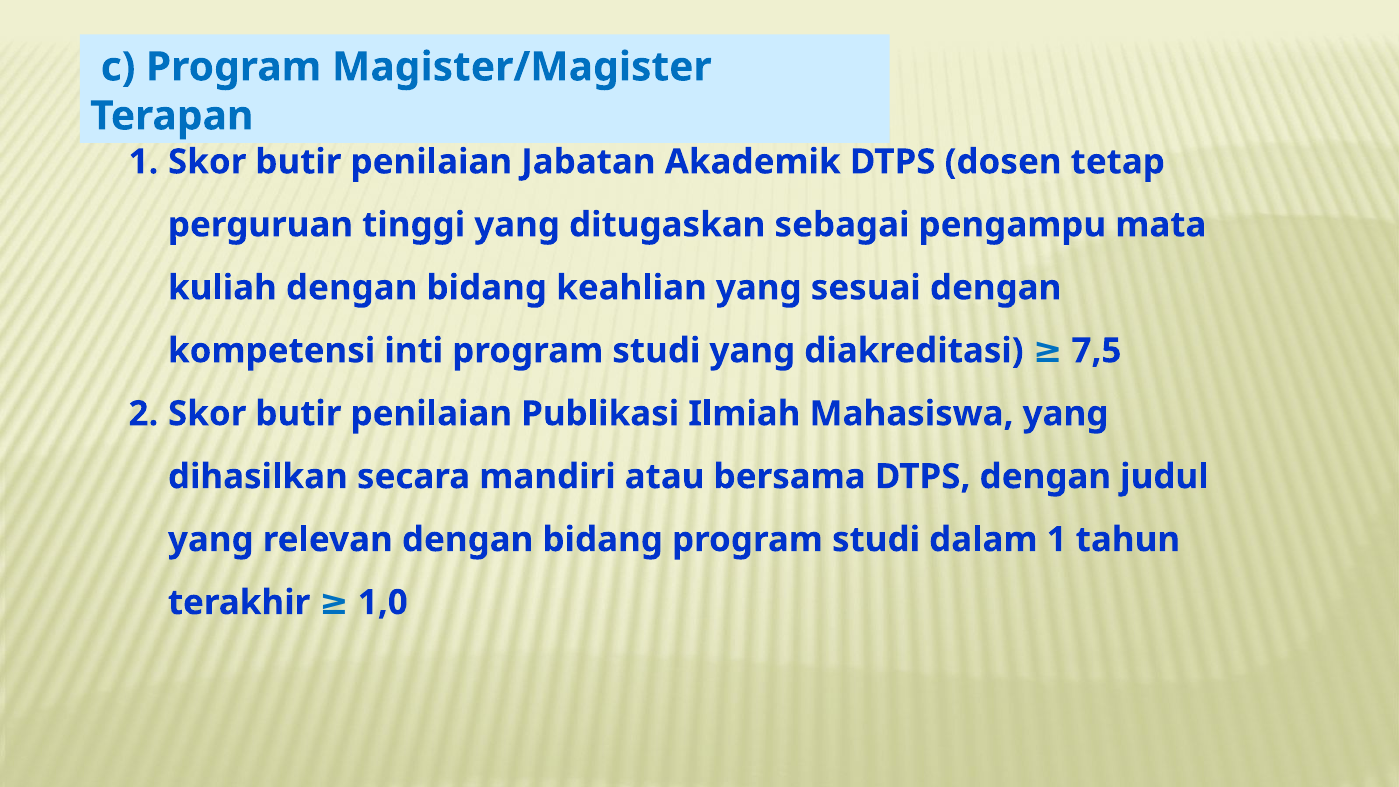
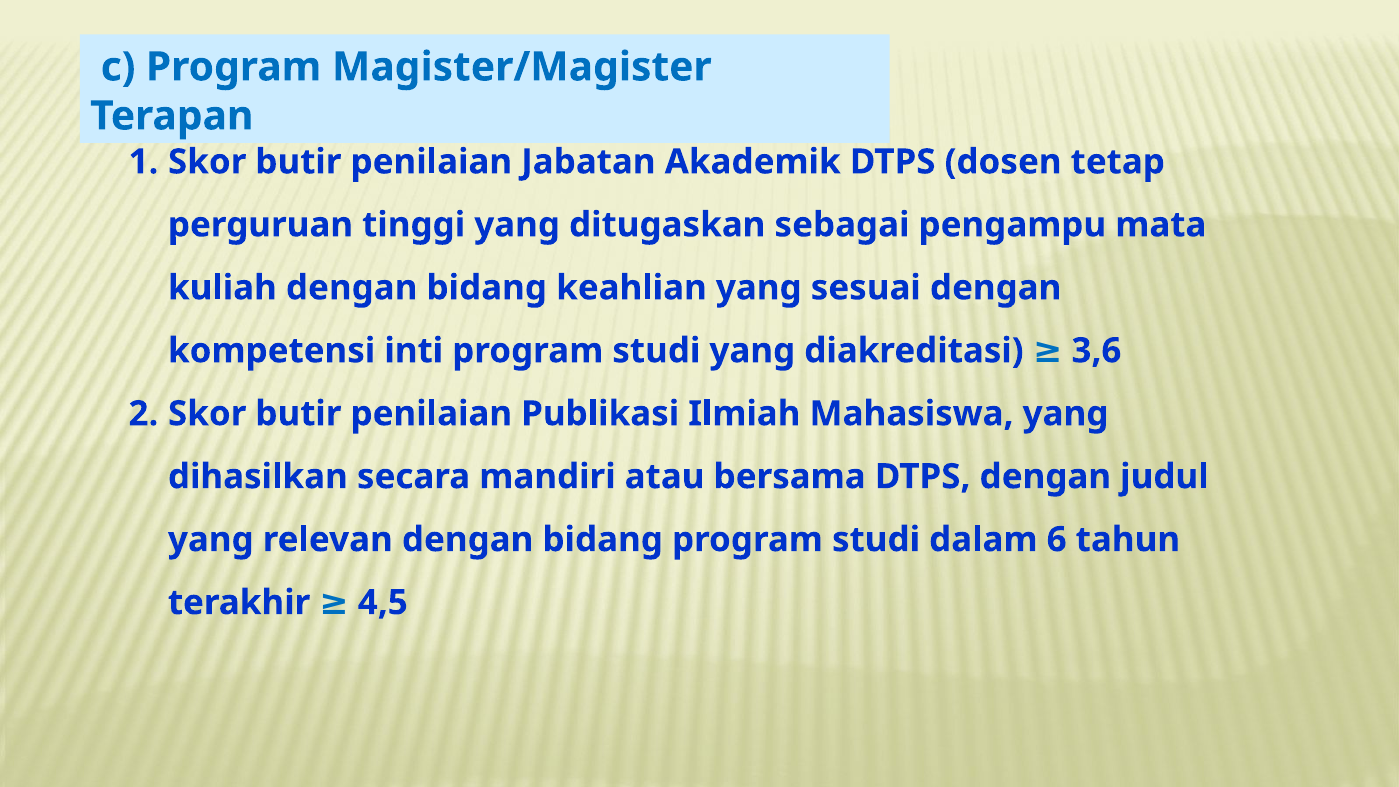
7,5: 7,5 -> 3,6 (1096, 351)
dalam 1: 1 -> 6 (1057, 540)
1,0: 1,0 -> 4,5 (383, 603)
